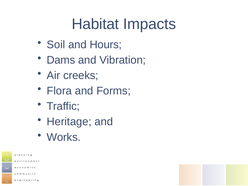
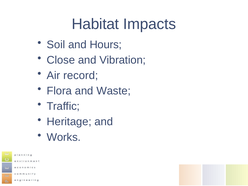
Dams: Dams -> Close (61, 60)
creeks: creeks -> record (81, 75)
Forms: Forms -> Waste (114, 91)
